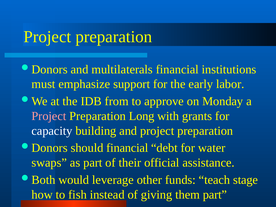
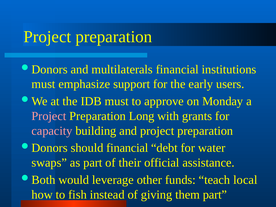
labor: labor -> users (230, 84)
IDB from: from -> must (117, 101)
capacity colour: white -> pink (52, 131)
stage: stage -> local (245, 180)
